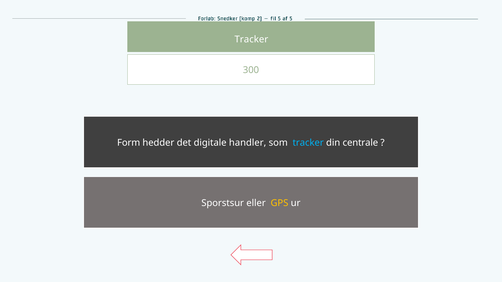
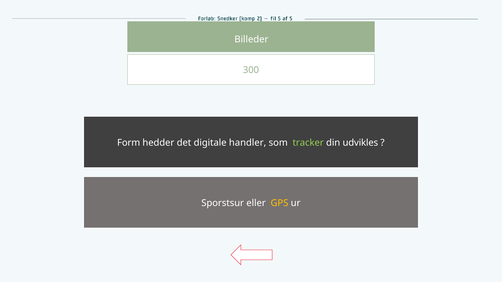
Tracker: Tracker -> Billeder (251, 39)
tracker colour: light blue -> light green (308, 143)
centrale: centrale -> udvikles (360, 143)
